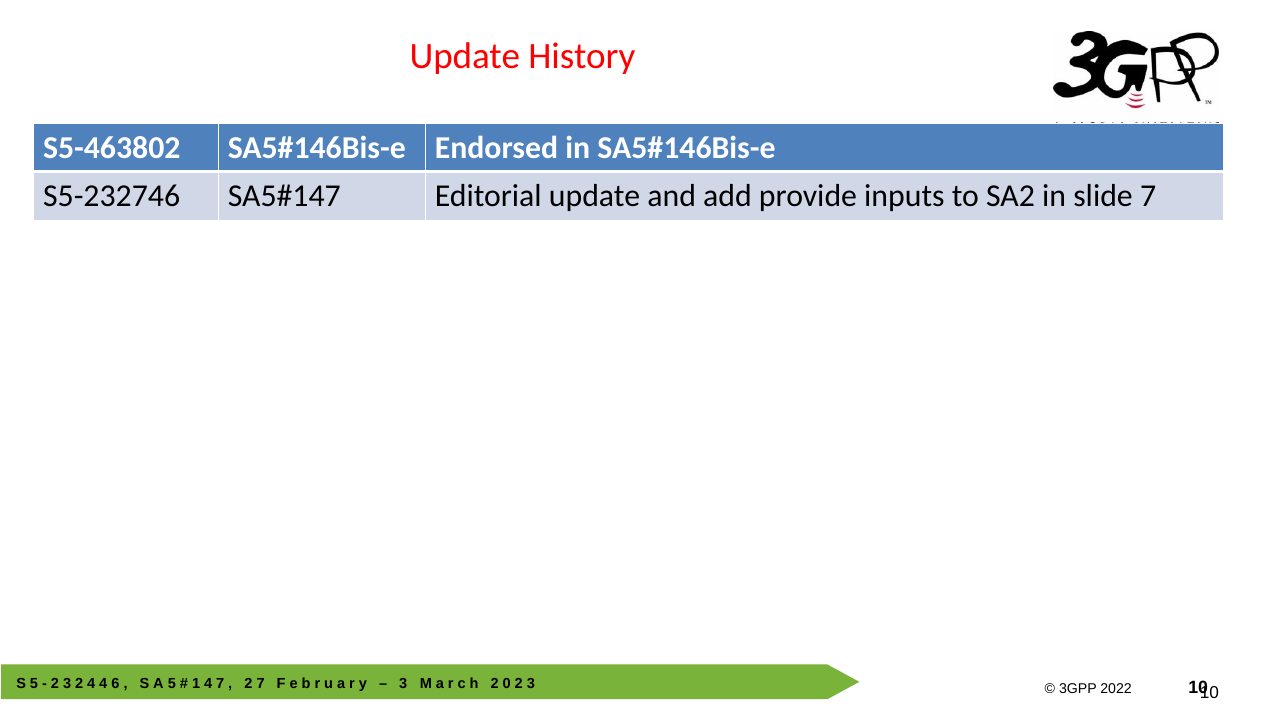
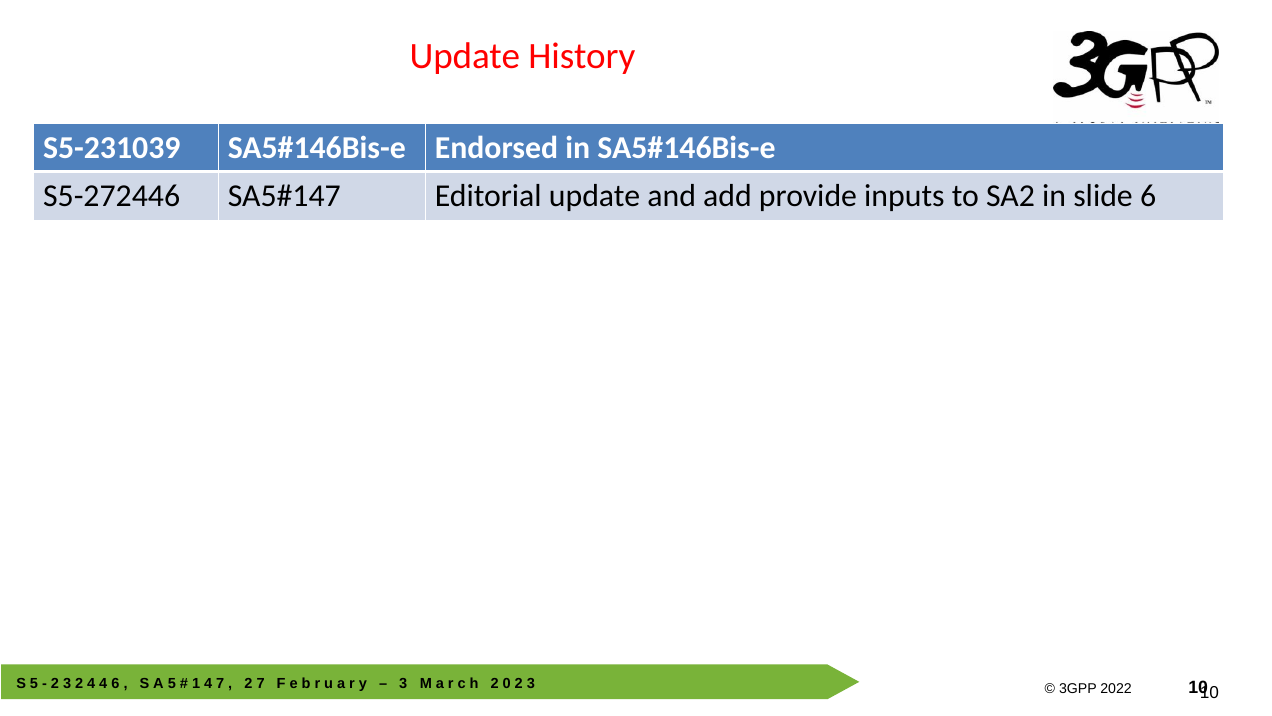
S5-463802: S5-463802 -> S5-231039 (112, 148)
S5-232746: S5-232746 -> S5-272446 (112, 196)
slide 7: 7 -> 6 (1148, 196)
